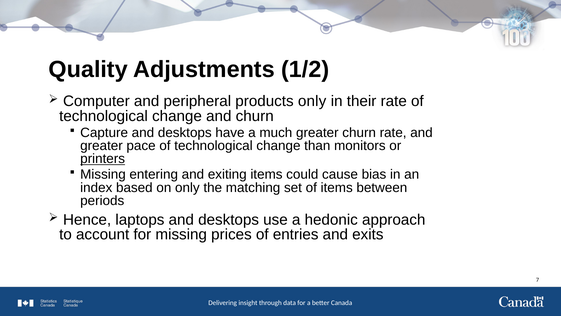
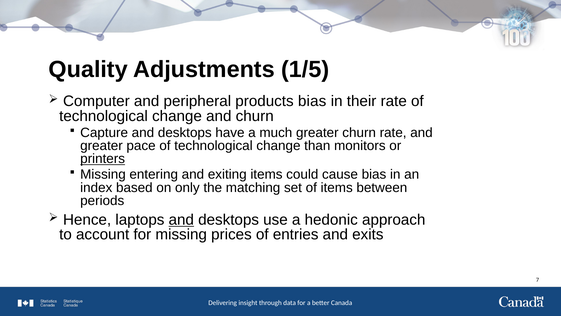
1/2: 1/2 -> 1/5 (305, 69)
products only: only -> bias (312, 101)
and underline: none -> present (181, 219)
